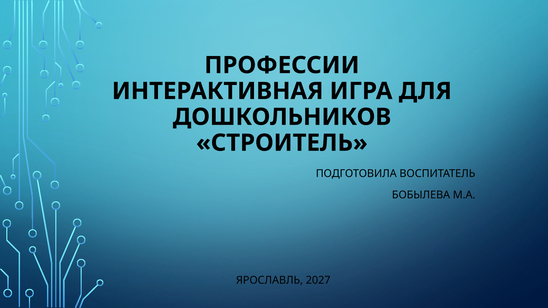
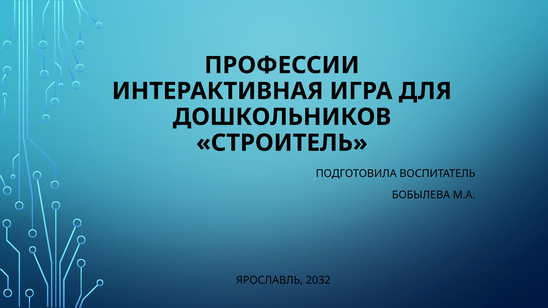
2027: 2027 -> 2032 (318, 280)
